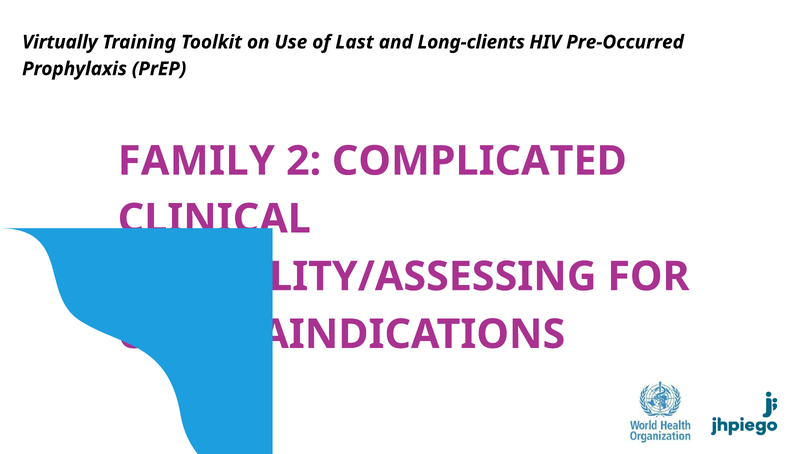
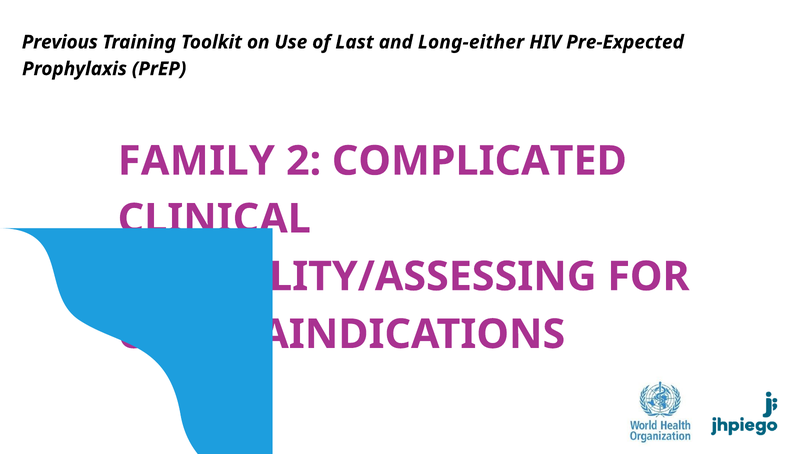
Virtually: Virtually -> Previous (60, 42)
Long-clients: Long-clients -> Long-either (471, 42)
Pre-Occurred: Pre-Occurred -> Pre-Expected (625, 42)
